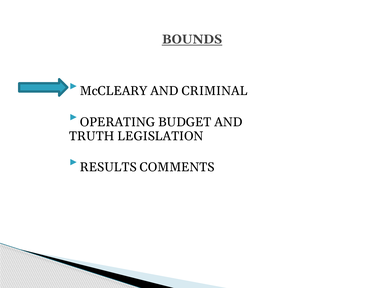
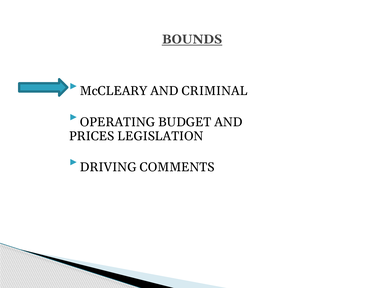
TRUTH: TRUTH -> PRICES (92, 136)
RESULTS: RESULTS -> DRIVING (108, 167)
